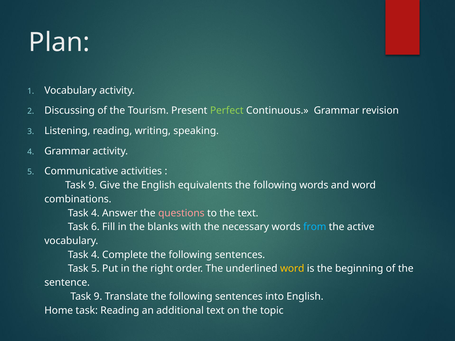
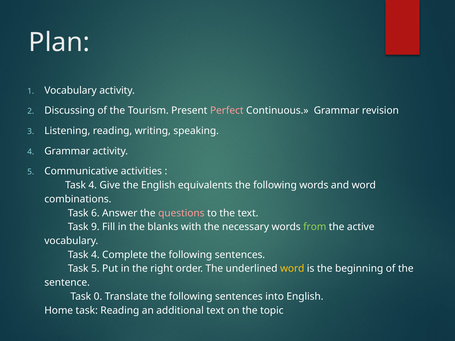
Perfect colour: light green -> pink (227, 111)
9: 9 -> 4 (93, 185)
4: 4 -> 6 (95, 213)
6: 6 -> 9 (95, 227)
from colour: light blue -> light green (315, 227)
9: 9 -> 0 (98, 297)
